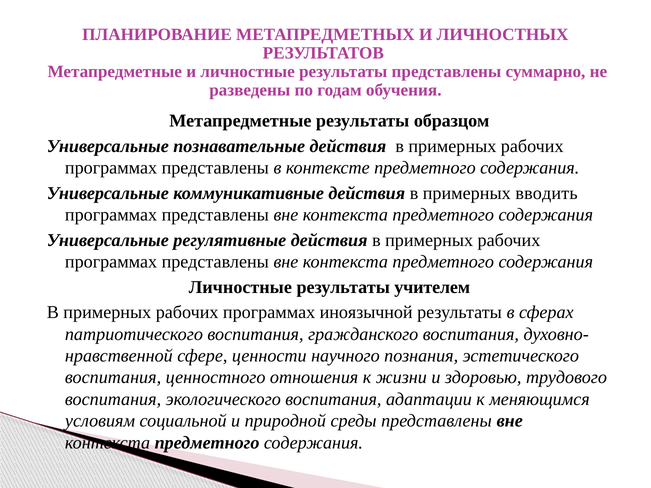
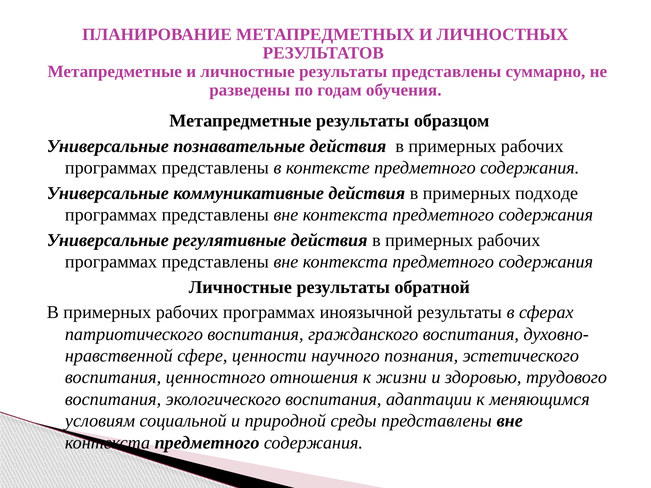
вводить: вводить -> подходе (547, 193)
учителем: учителем -> обратной (432, 287)
